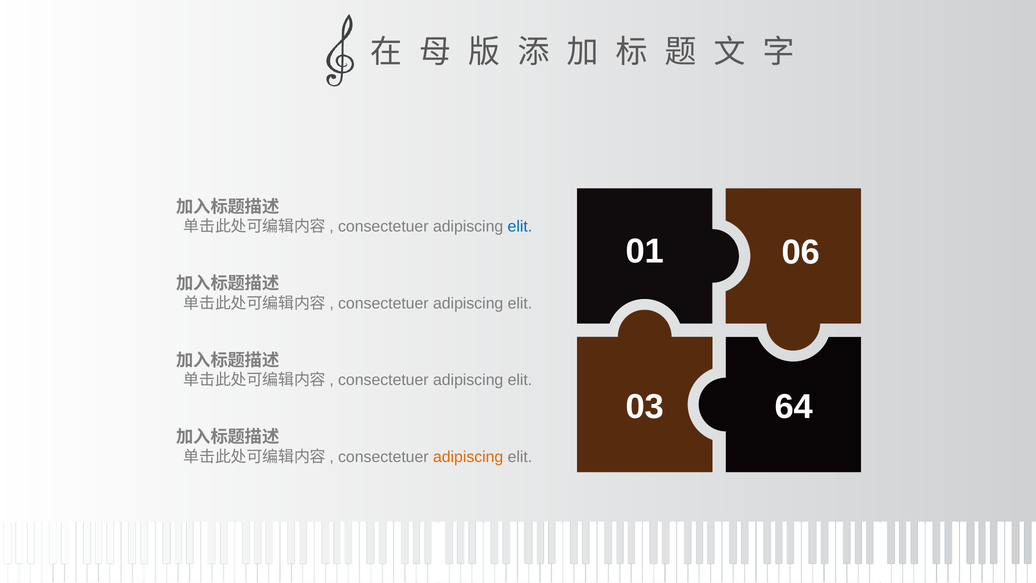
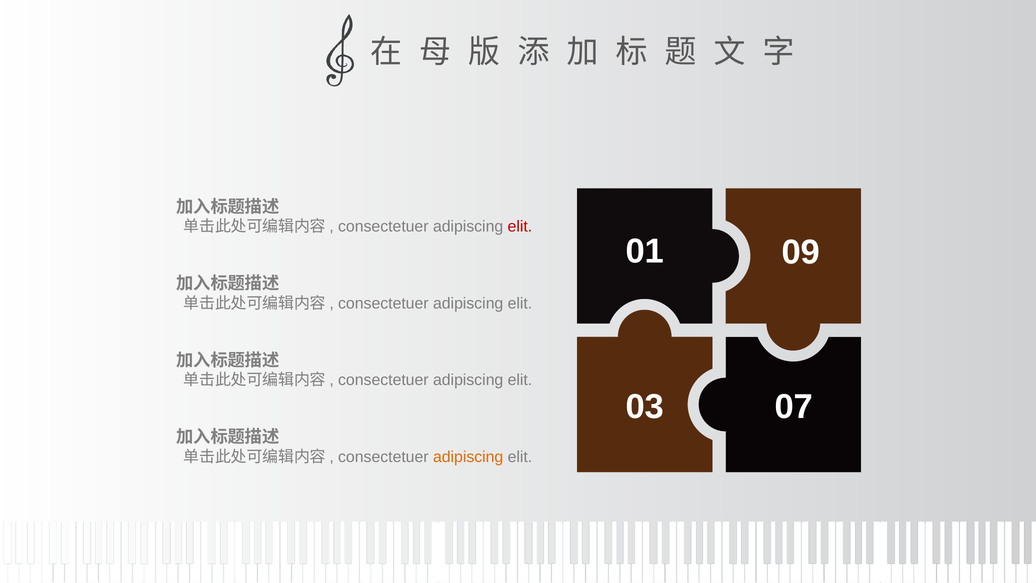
elit colour: blue -> red (520, 227)
06: 06 -> 09 (801, 252)
64: 64 -> 07 (794, 407)
